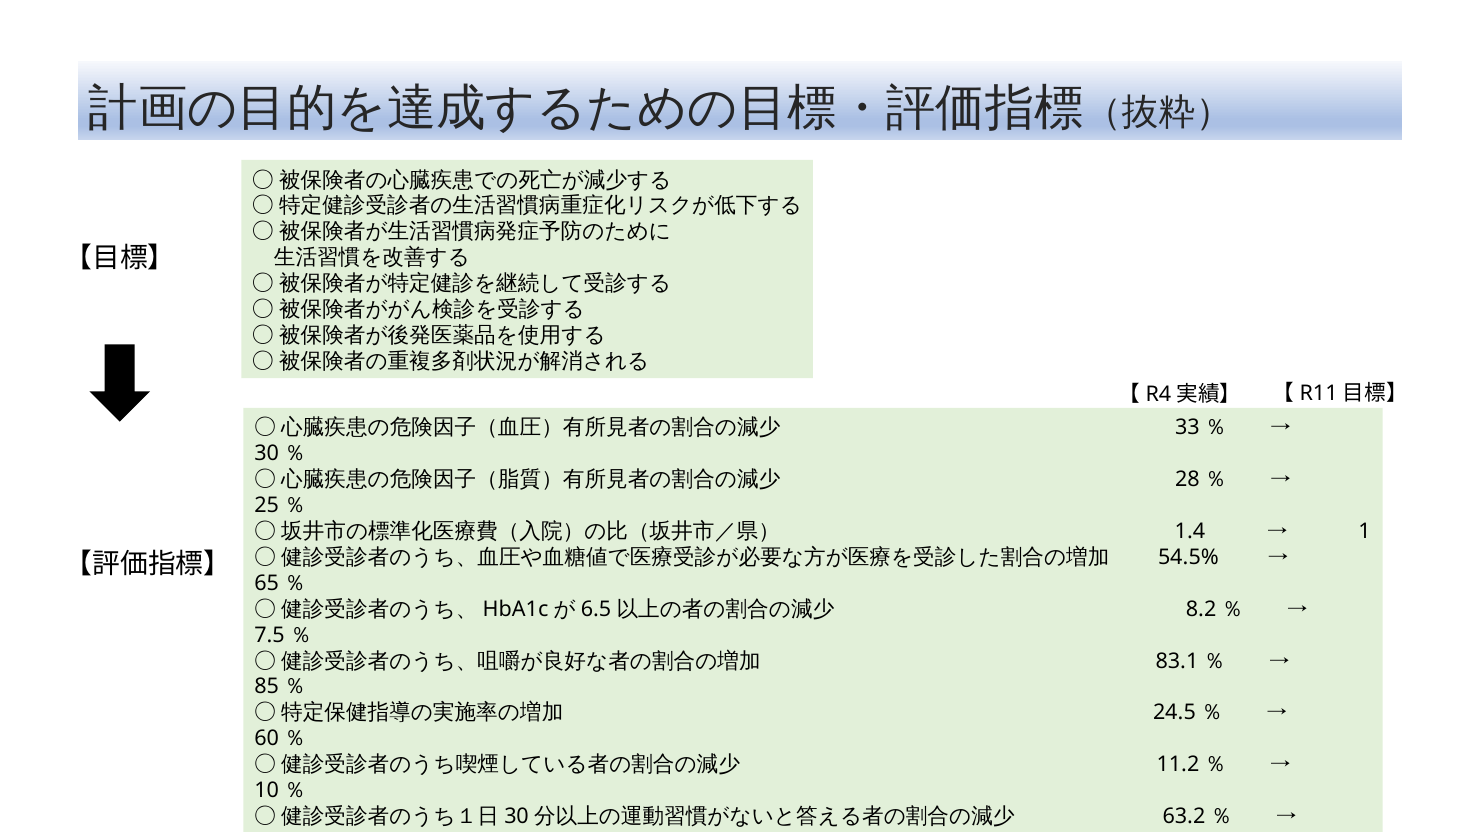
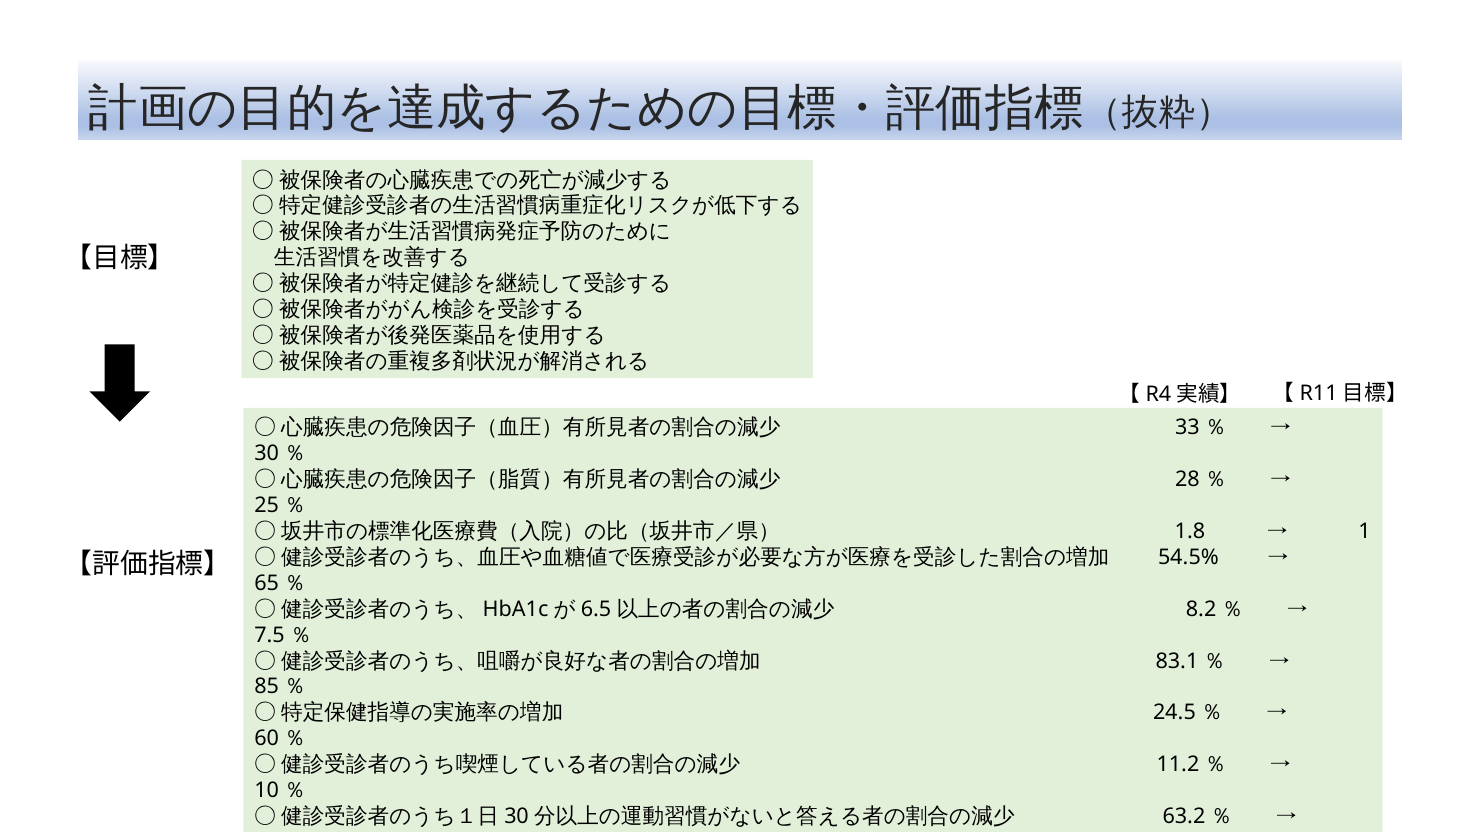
1.4: 1.4 -> 1.8 (1190, 532)
